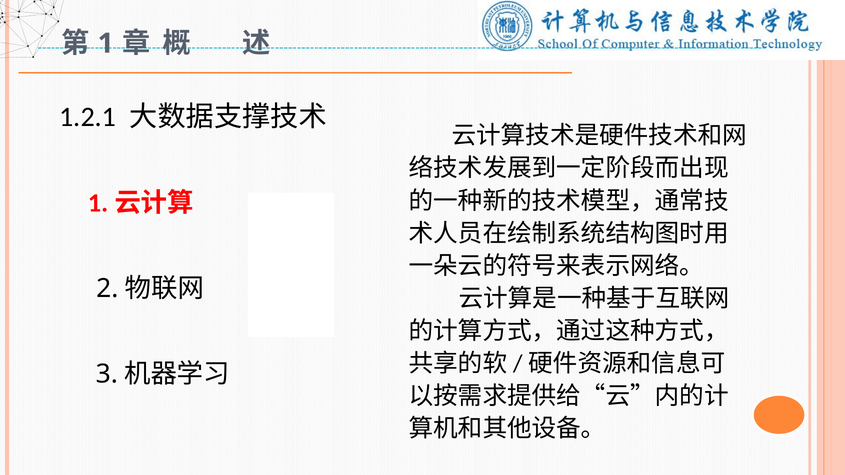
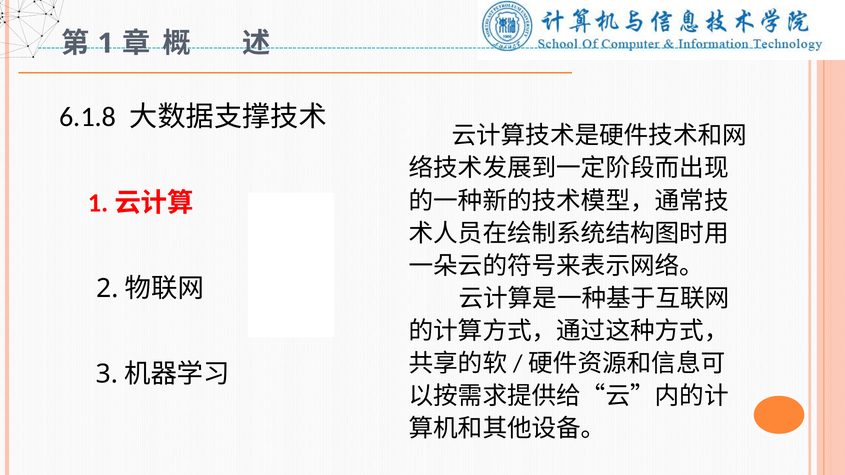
1.2.1: 1.2.1 -> 6.1.8 (88, 117)
